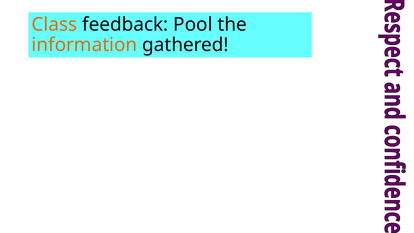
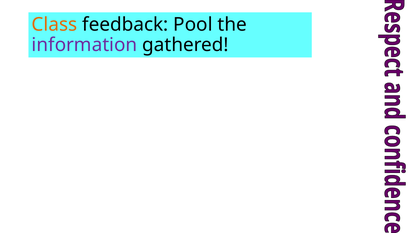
information colour: orange -> purple (84, 45)
